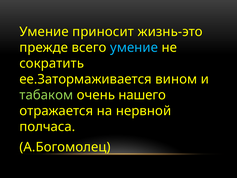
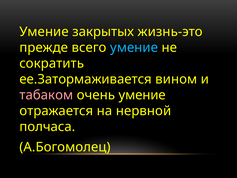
приносит: приносит -> закрытых (103, 32)
табаком colour: light green -> pink (46, 95)
очень нашего: нашего -> умение (142, 95)
